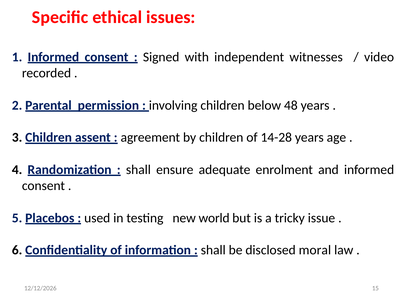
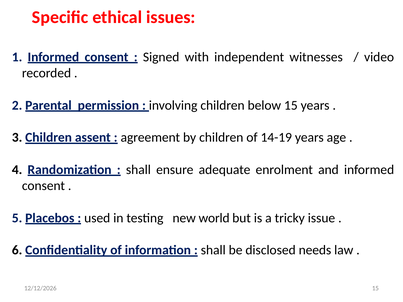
below 48: 48 -> 15 (291, 105)
14-28: 14-28 -> 14-19 (276, 138)
moral: moral -> needs (315, 250)
